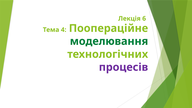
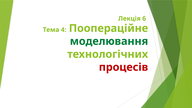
процесів colour: purple -> red (123, 67)
